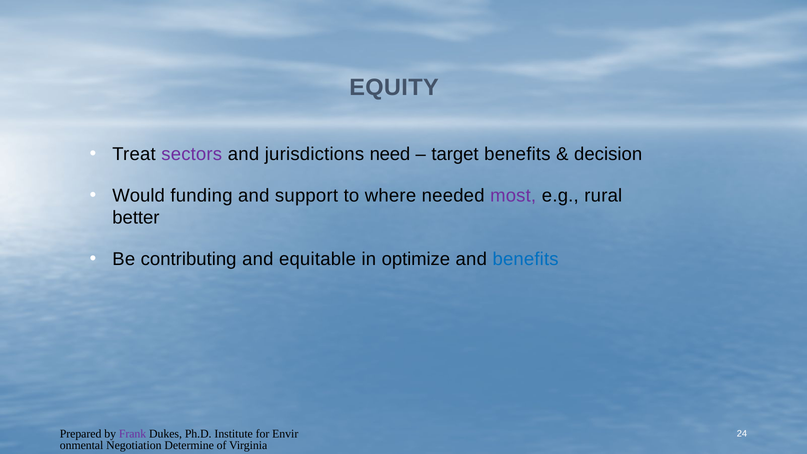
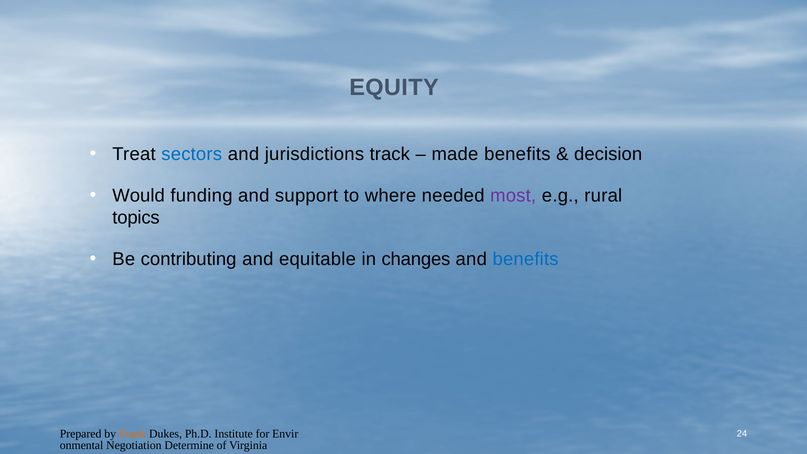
sectors colour: purple -> blue (192, 154)
need: need -> track (390, 154)
target: target -> made (455, 154)
better: better -> topics (136, 218)
optimize: optimize -> changes (416, 259)
Frank colour: purple -> orange (133, 434)
